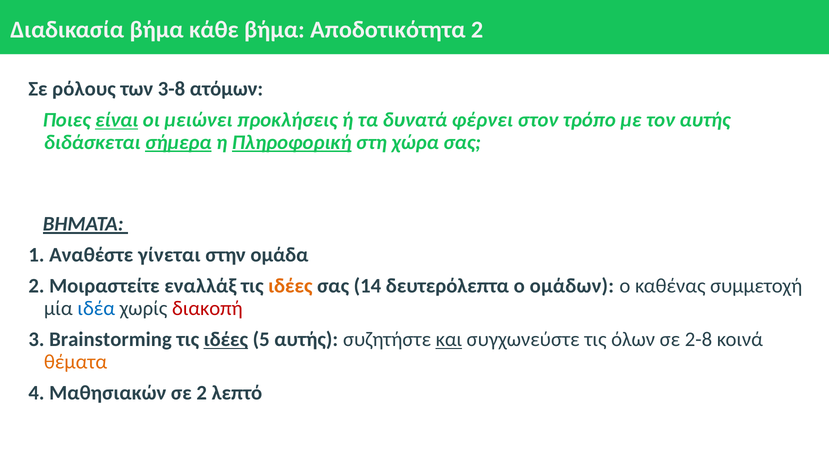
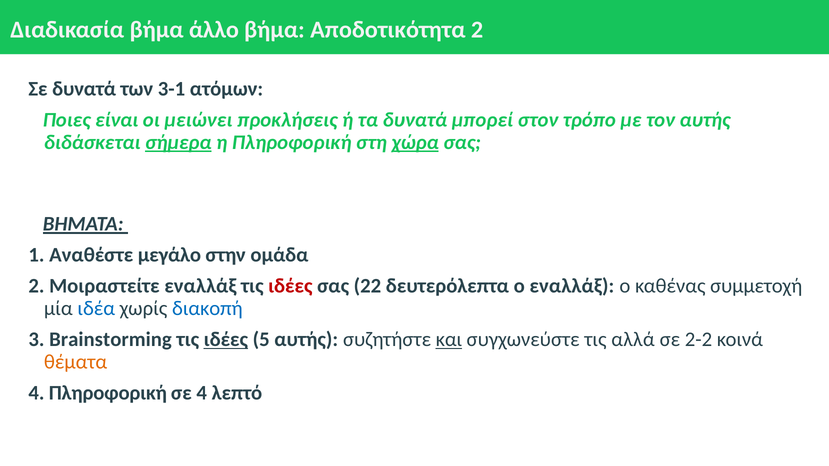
κάθε: κάθε -> άλλο (214, 30)
Σε ρόλους: ρόλους -> δυνατά (84, 89)
3-8: 3-8 -> 3-1 (171, 89)
είναι underline: present -> none (117, 120)
φέρνει: φέρνει -> μπορεί (482, 120)
Πληροφορική underline: present -> none (292, 142)
χώρα underline: none -> present (415, 142)
γίνεται: γίνεται -> μεγάλο (169, 255)
ιδέες colour: orange -> red (290, 286)
14: 14 -> 22 (367, 286)
ο ομάδων: ομάδων -> εναλλάξ (572, 286)
διακοπή colour: red -> blue (207, 309)
όλων: όλων -> αλλά (633, 340)
2-8: 2-8 -> 2-2 (698, 340)
4 Μαθησιακών: Μαθησιακών -> Πληροφορική (108, 393)
σε 2: 2 -> 4 (202, 393)
